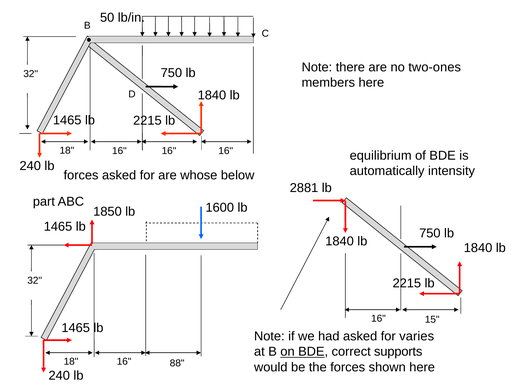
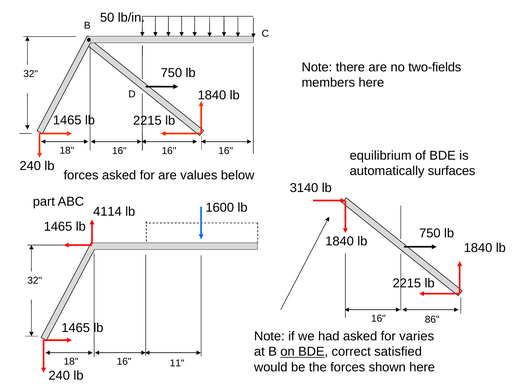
two-ones: two-ones -> two-fields (435, 67)
intensity: intensity -> surfaces (452, 171)
whose: whose -> values (199, 175)
2881: 2881 -> 3140 (304, 188)
1850: 1850 -> 4114 (107, 211)
15: 15 -> 86 (432, 319)
supports: supports -> satisfied (398, 351)
88: 88 -> 11 (177, 363)
